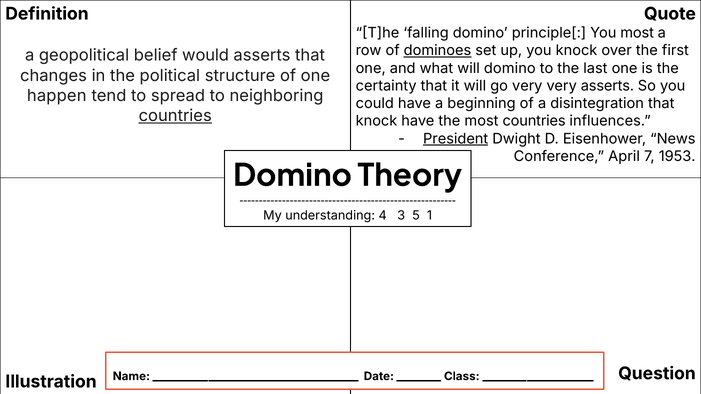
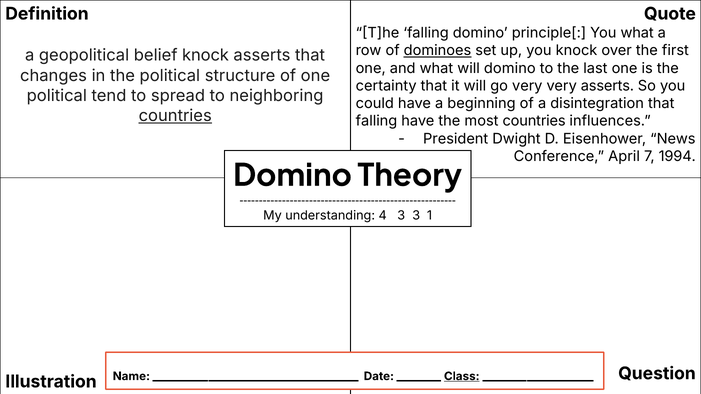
You most: most -> what (637, 33)
belief would: would -> knock (206, 56)
happen: happen -> political (57, 96)
knock: knock -> falling (377, 121)
President underline: present -> none (456, 139)
1953: 1953 -> 1994 (677, 157)
3 5: 5 -> 3 (416, 216)
Class underline: none -> present (462, 377)
